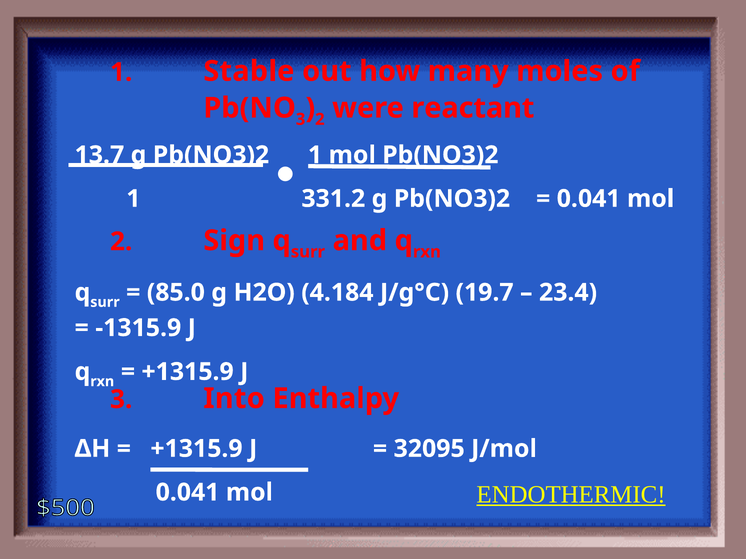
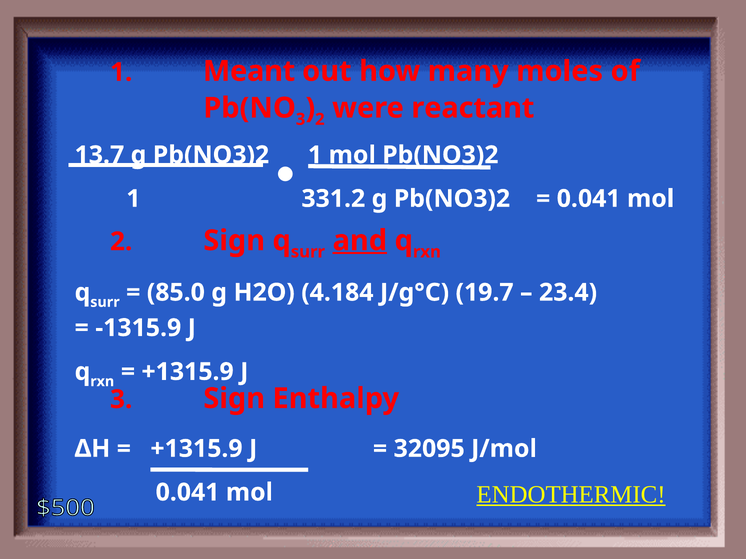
Stable: Stable -> Meant (249, 71)
and underline: none -> present (360, 241)
Into: Into -> Sign (234, 399)
